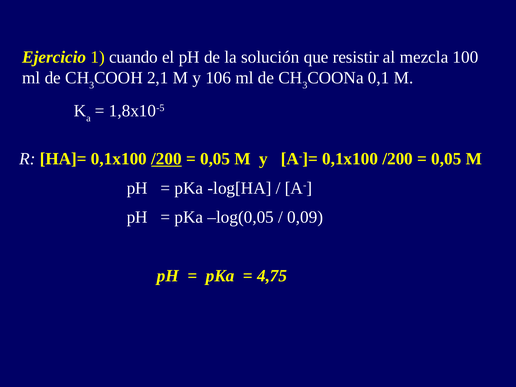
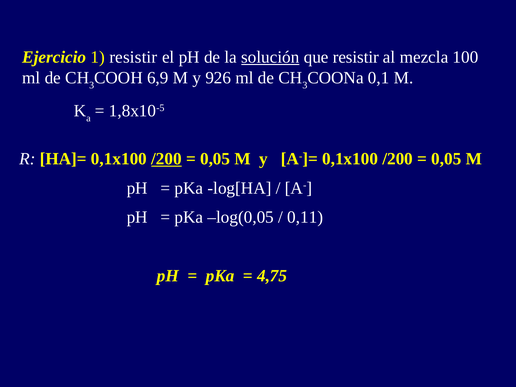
1 cuando: cuando -> resistir (133, 57)
solución underline: none -> present (270, 57)
2,1: 2,1 -> 6,9 (158, 78)
106: 106 -> 926 (218, 78)
0,09: 0,09 -> 0,11 (305, 217)
